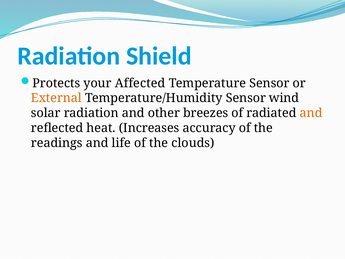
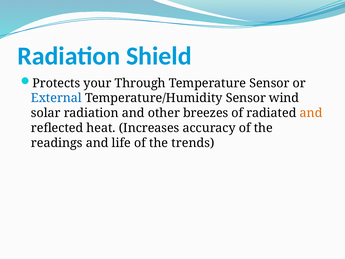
Affected: Affected -> Through (140, 83)
External colour: orange -> blue (56, 98)
clouds: clouds -> trends (193, 143)
